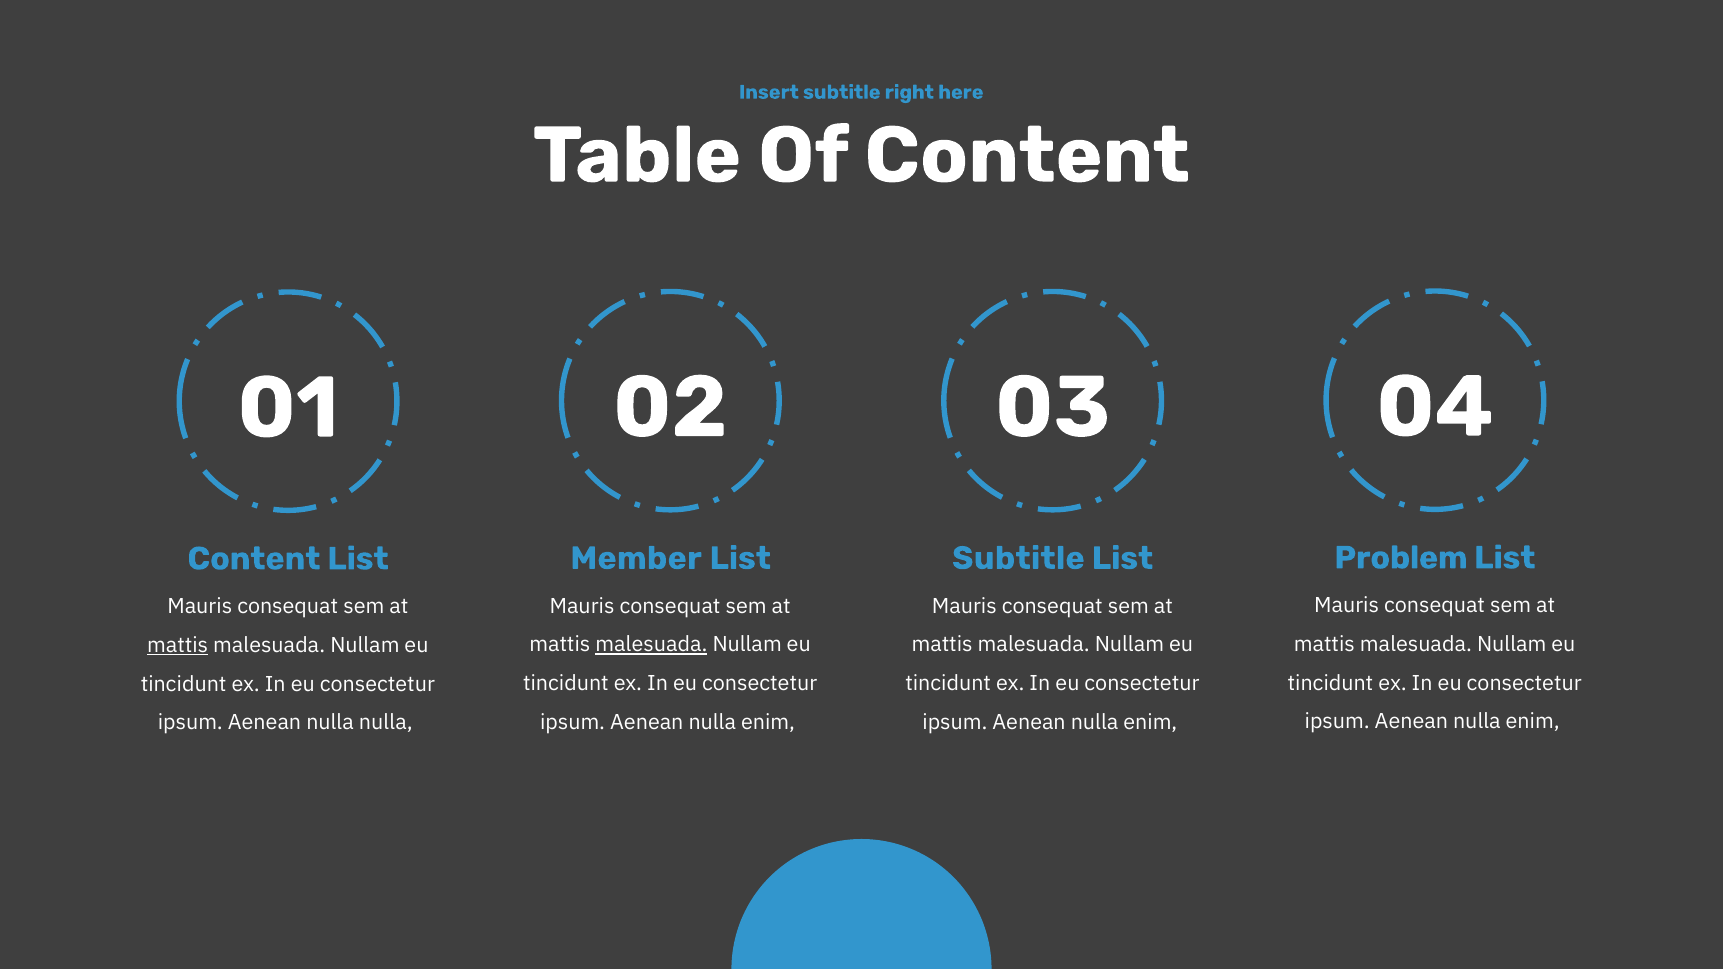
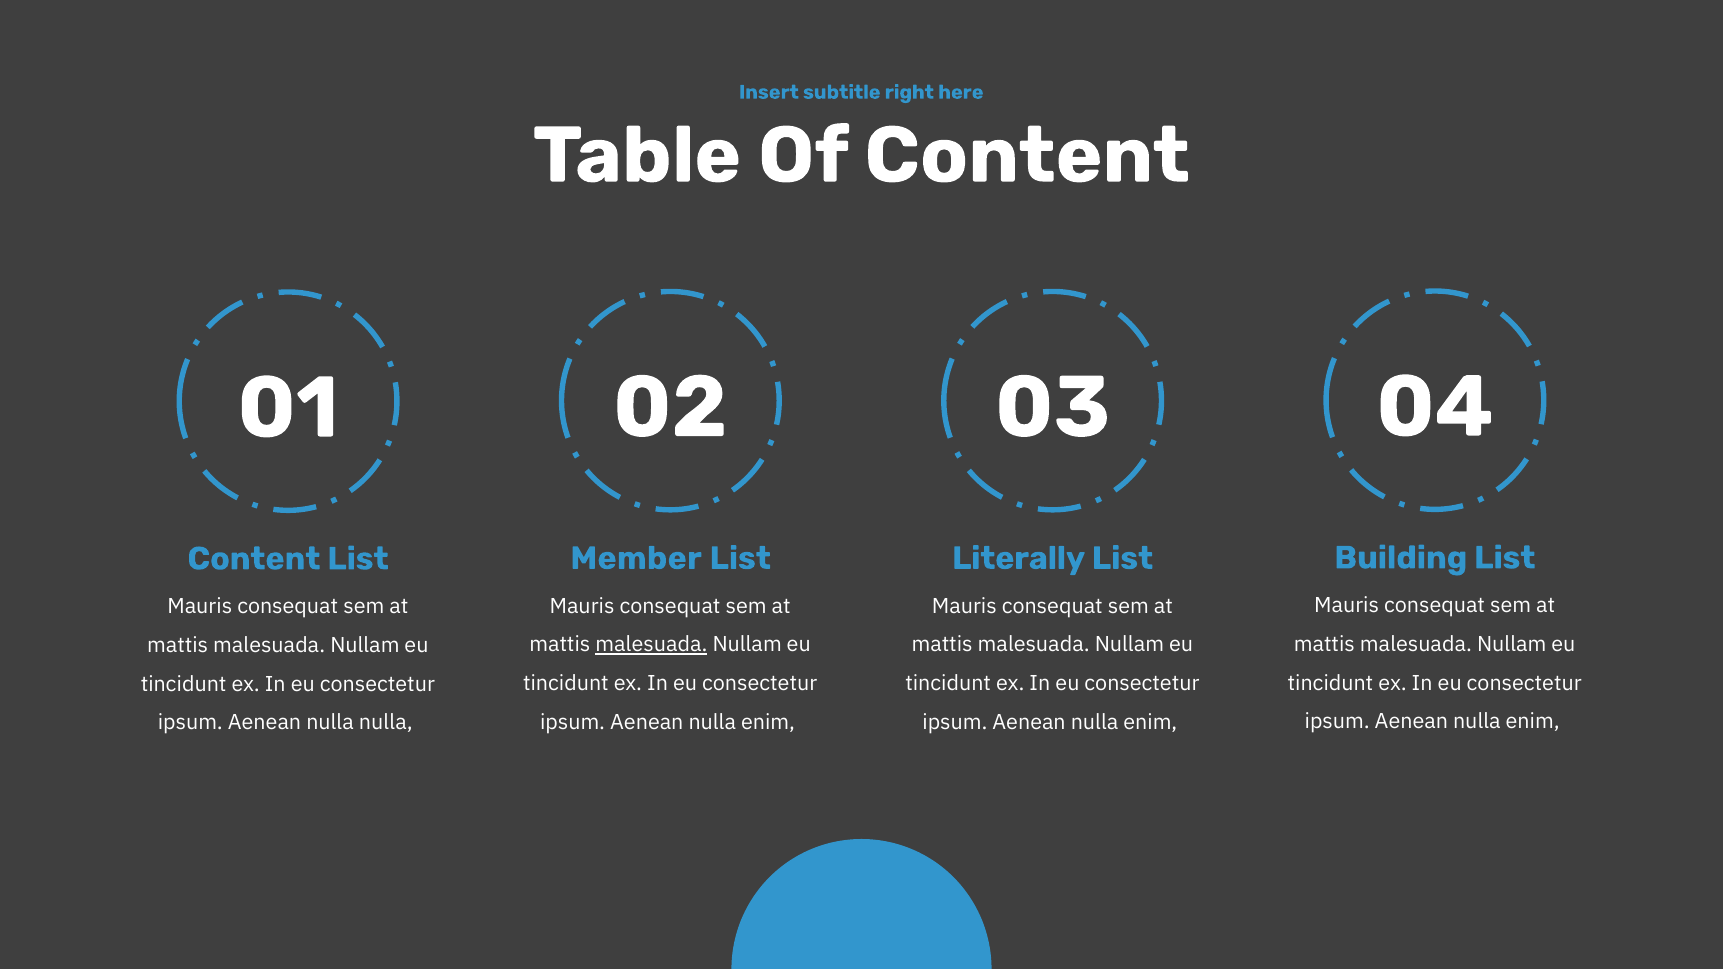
Problem: Problem -> Building (1401, 558)
Subtitle: Subtitle -> Literally (1019, 558)
mattis underline: present -> none (178, 645)
